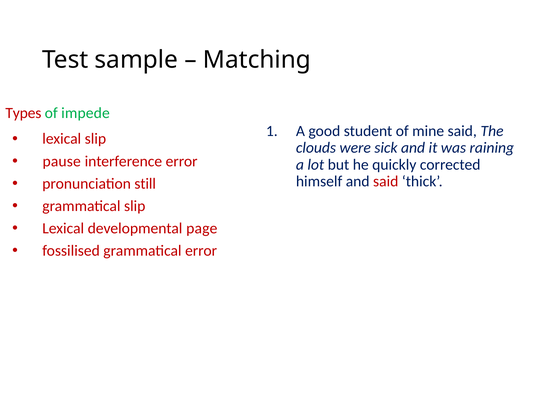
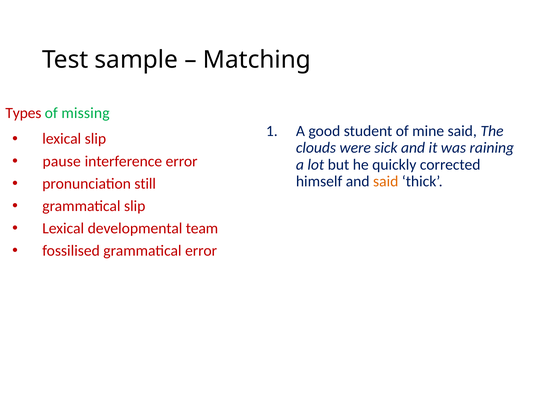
impede: impede -> missing (85, 113)
said colour: red -> orange (386, 182)
page: page -> team (202, 229)
